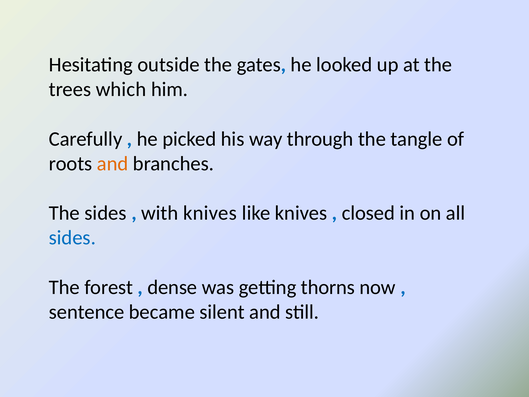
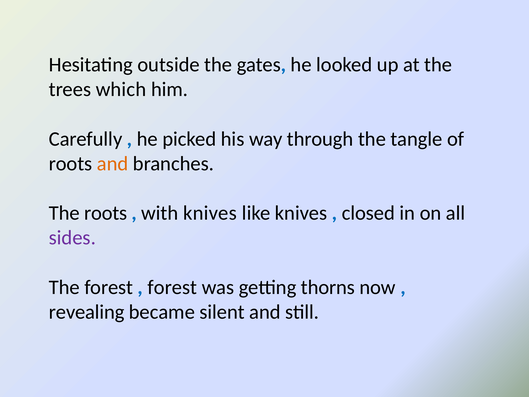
The sides: sides -> roots (106, 213)
sides colour: blue -> purple (72, 238)
dense: dense -> forest (172, 287)
sentence: sentence -> revealing (87, 312)
